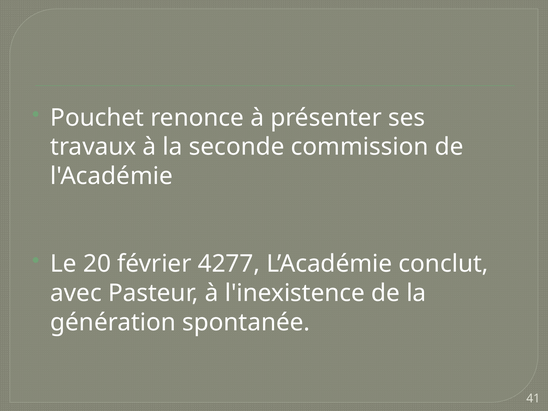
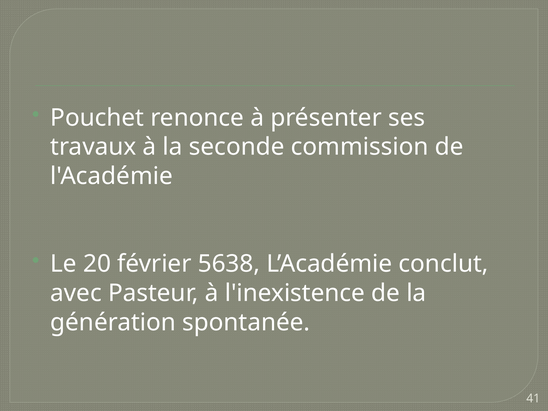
4277: 4277 -> 5638 (229, 264)
